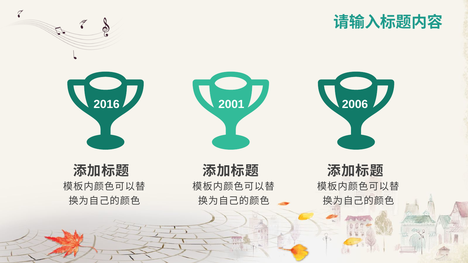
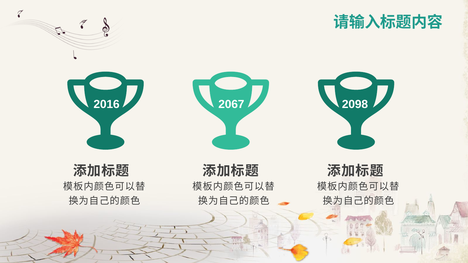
2001: 2001 -> 2067 (231, 104)
2006: 2006 -> 2098 (355, 104)
